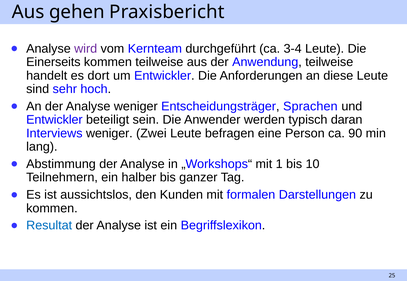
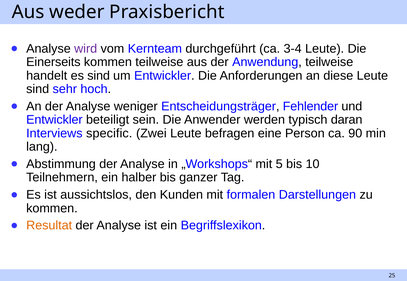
gehen: gehen -> weder (77, 12)
es dort: dort -> sind (99, 76)
Sprachen: Sprachen -> Fehlender (310, 107)
Interviews weniger: weniger -> specific (109, 134)
1: 1 -> 5 (279, 164)
Resultat colour: blue -> orange (49, 226)
